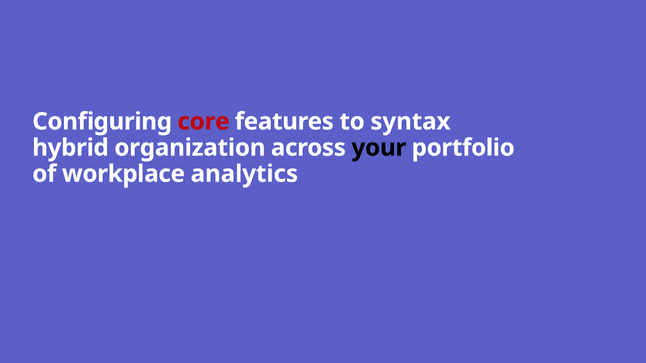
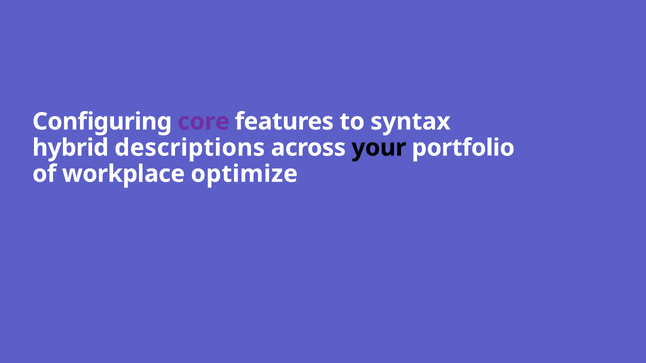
core colour: red -> purple (203, 122)
organization: organization -> descriptions (190, 148)
analytics: analytics -> optimize (244, 174)
